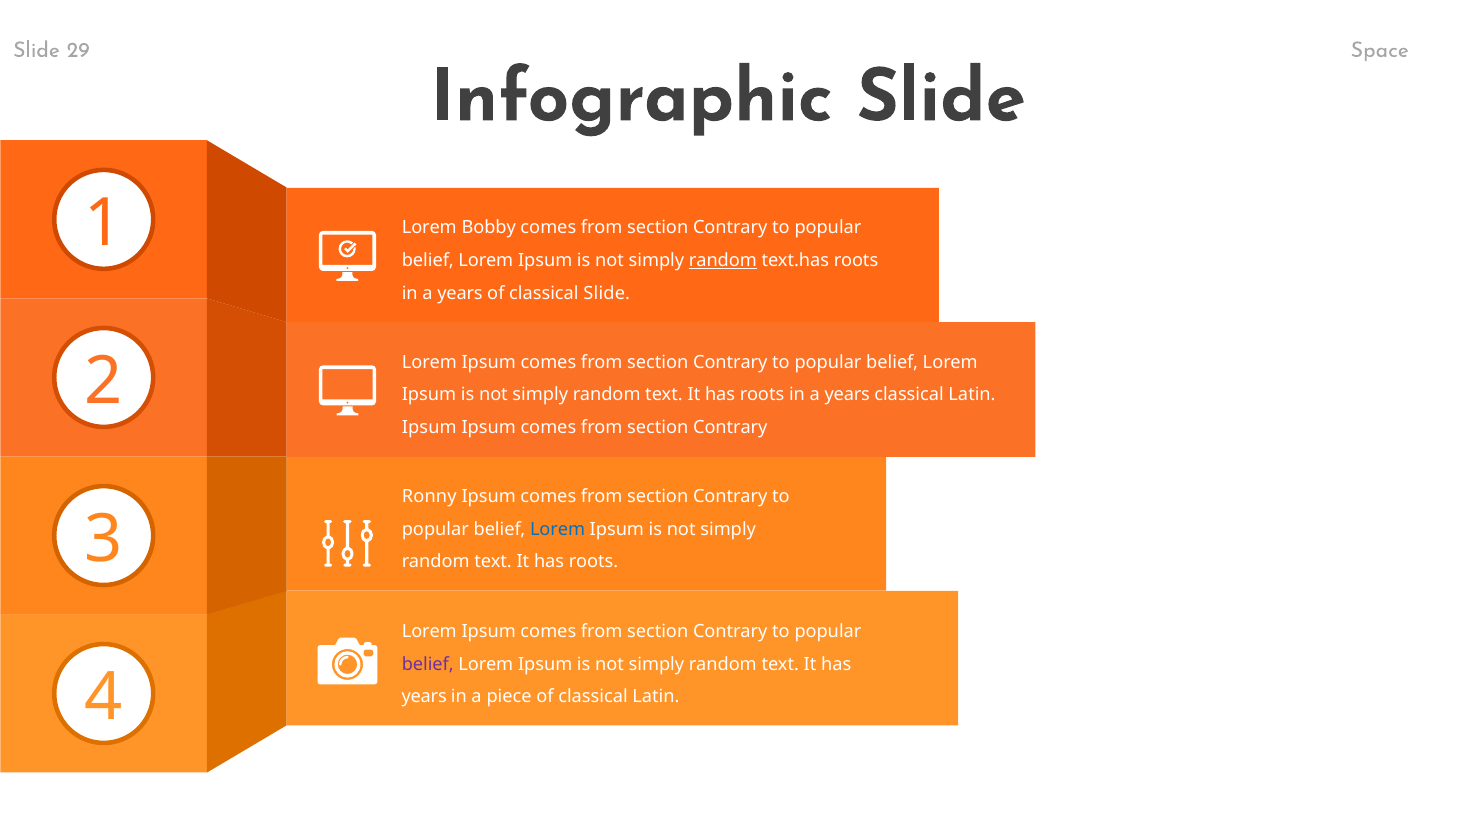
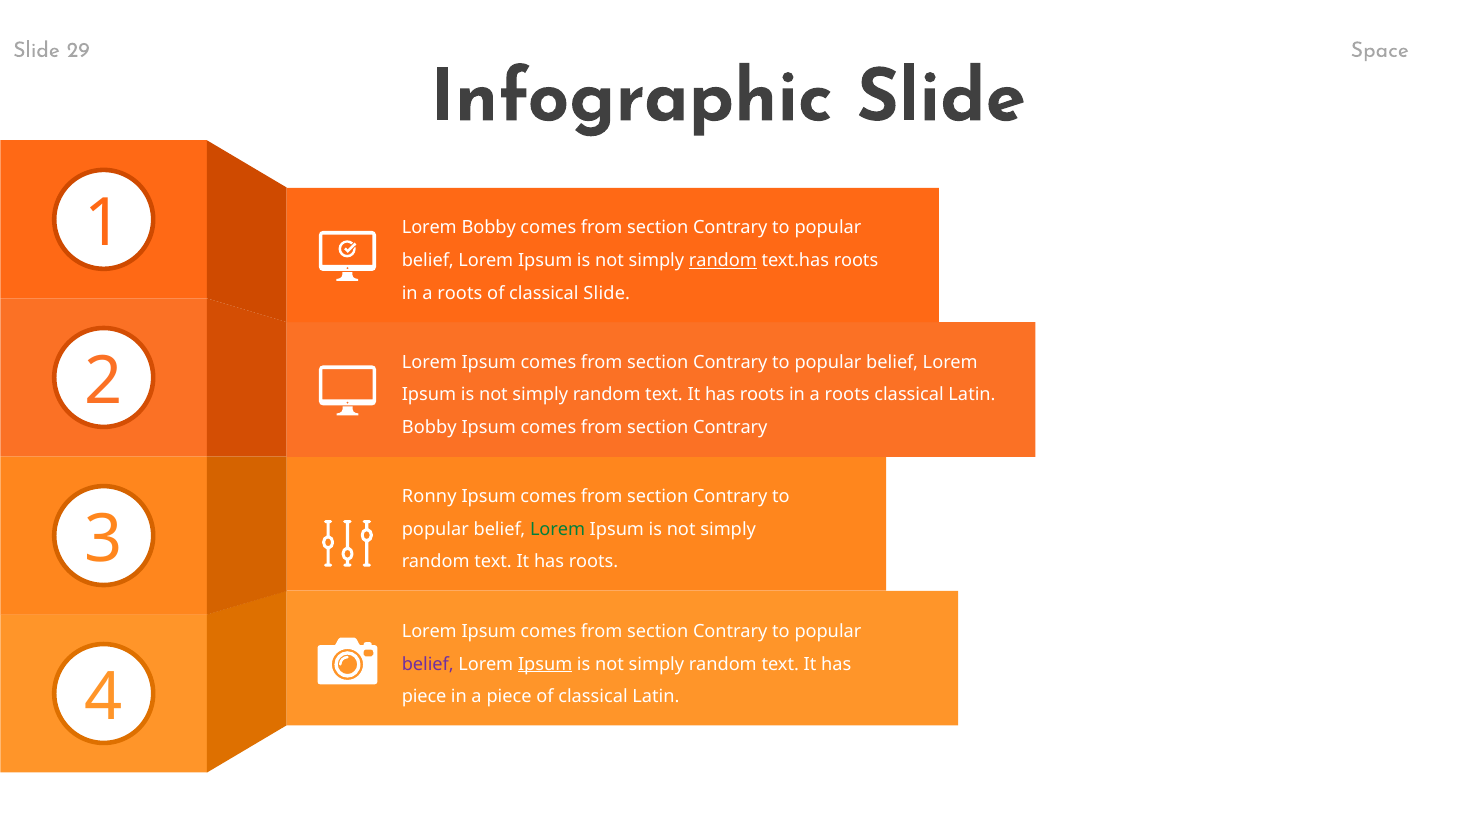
years: years -> roots (460, 294)
years: years -> roots (847, 395)
Ipsum: Ipsum -> Bobby (429, 428)
Lorem colour: blue -> green (558, 530)
Ipsum underline: none -> present (545, 665)
years: years -> piece (424, 697)
